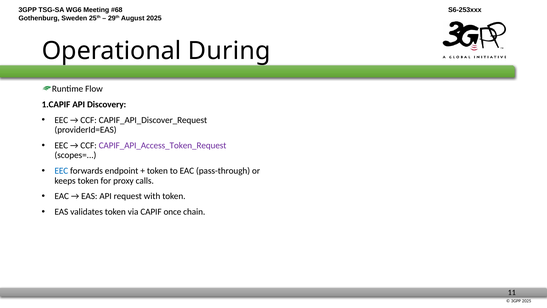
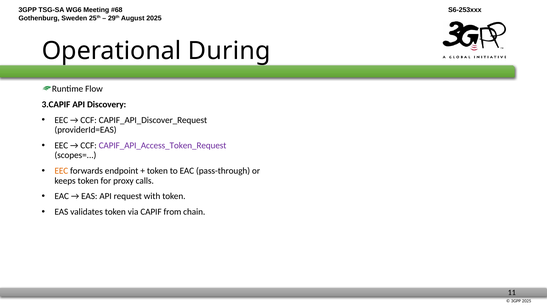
1.CAPIF: 1.CAPIF -> 3.CAPIF (56, 104)
EEC colour: blue -> orange (61, 171)
once: once -> from (172, 212)
